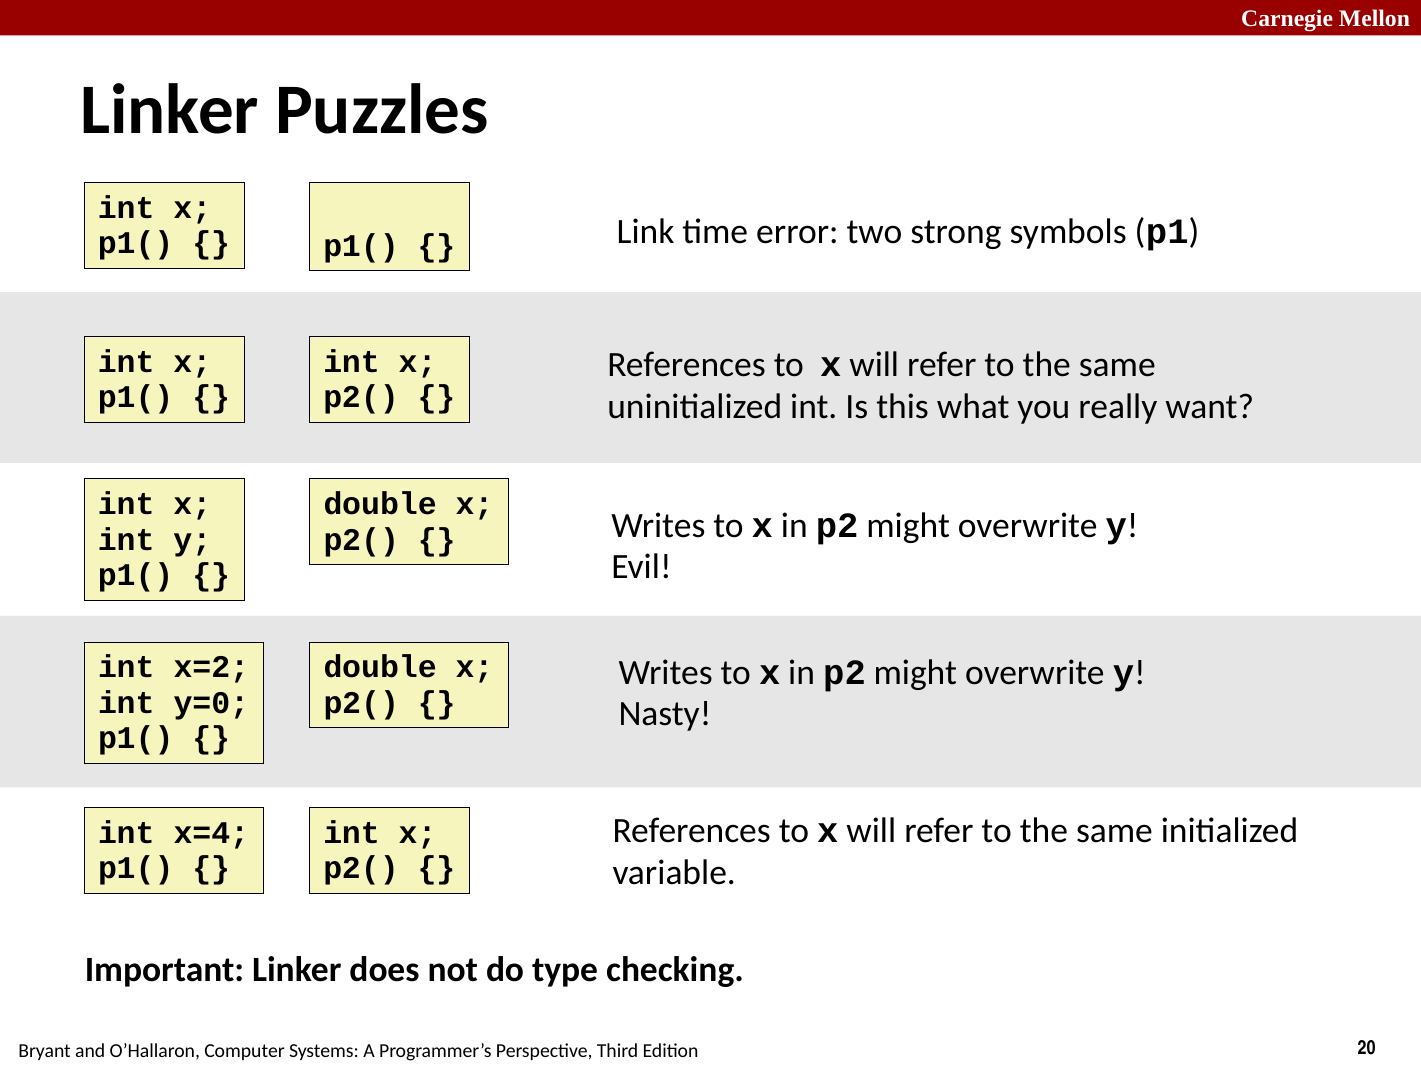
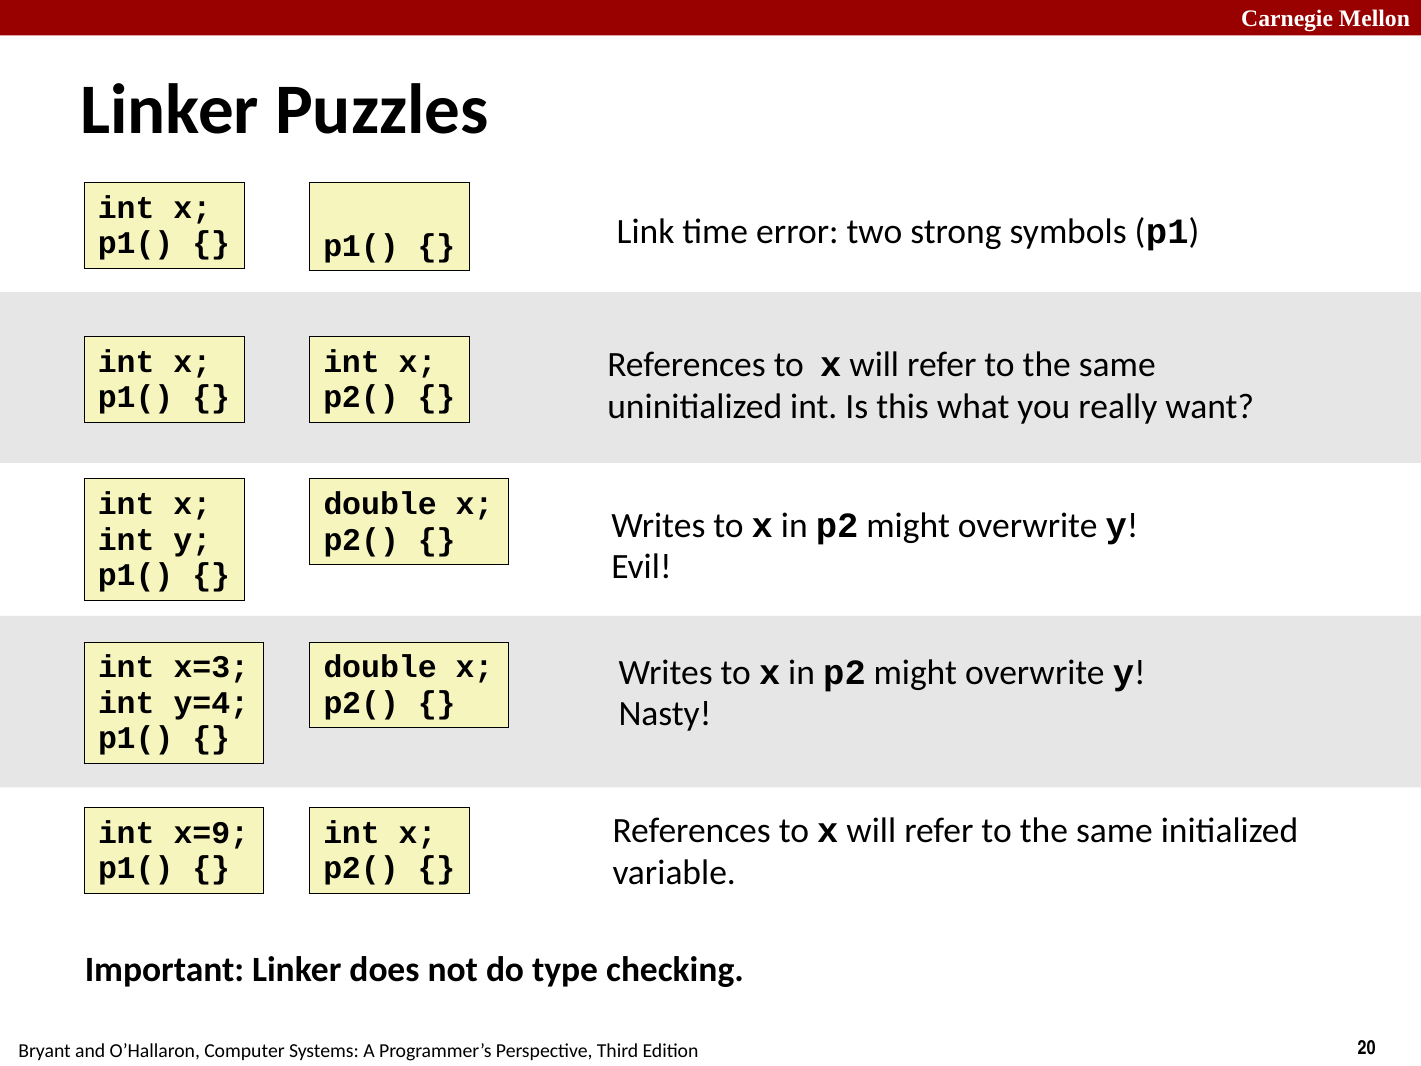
x=2: x=2 -> x=3 (211, 667)
y=0: y=0 -> y=4 (211, 703)
x=4: x=4 -> x=9 (211, 833)
